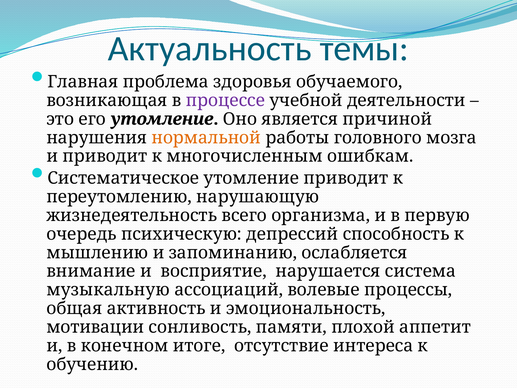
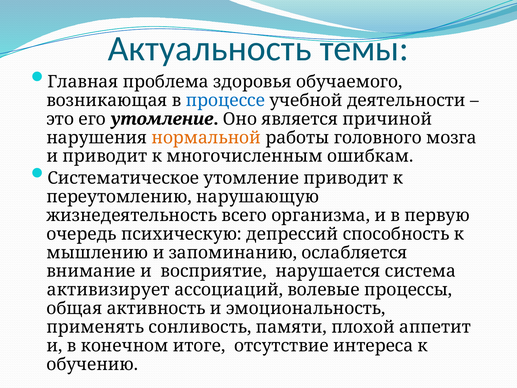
процессе colour: purple -> blue (225, 100)
музыкальную: музыкальную -> активизирует (108, 290)
мотивации: мотивации -> применять (95, 327)
